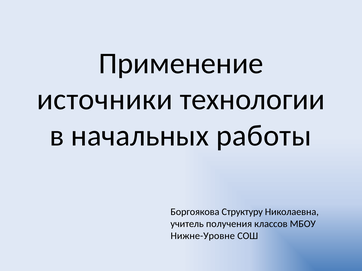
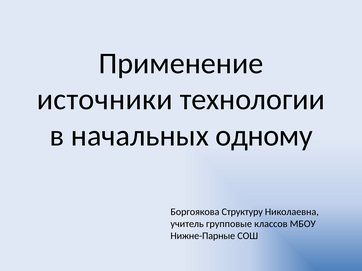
работы: работы -> одному (264, 136)
получения: получения -> групповые (229, 224)
Нижне-Уровне: Нижне-Уровне -> Нижне-Парные (203, 236)
